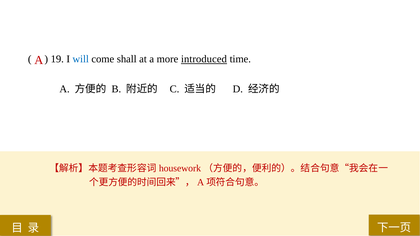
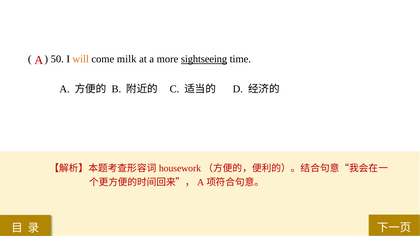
19: 19 -> 50 (57, 59)
will colour: blue -> orange (81, 59)
shall: shall -> milk (127, 59)
introduced: introduced -> sightseeing (204, 59)
